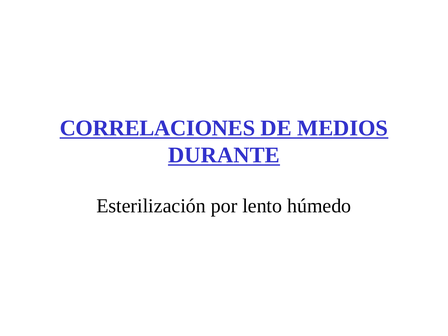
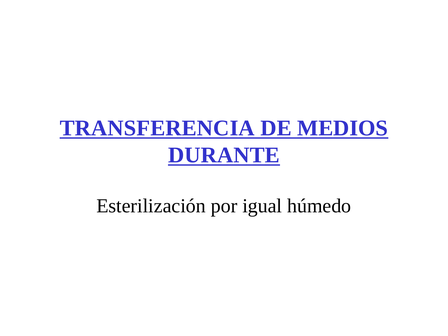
CORRELACIONES: CORRELACIONES -> TRANSFERENCIA (157, 128)
lento: lento -> igual (262, 206)
